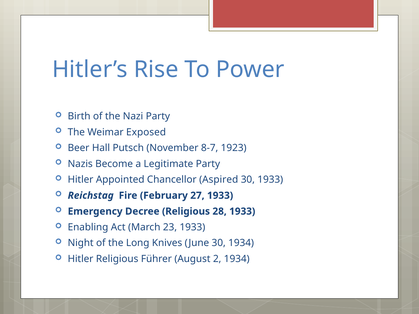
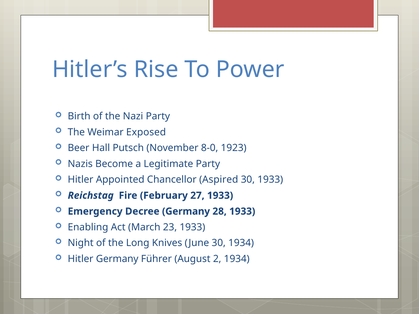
8-7: 8-7 -> 8-0 (210, 148)
Decree Religious: Religious -> Germany (186, 212)
Hitler Religious: Religious -> Germany (117, 259)
